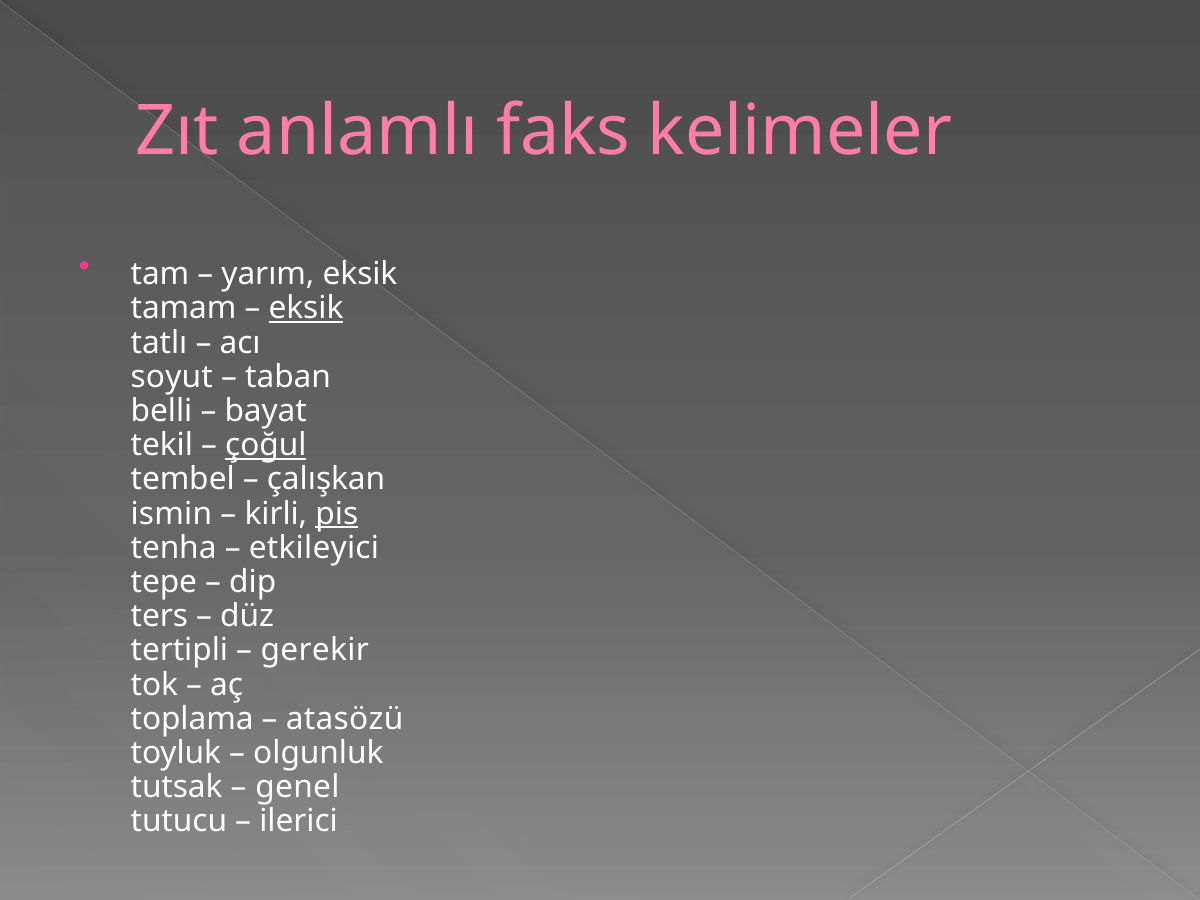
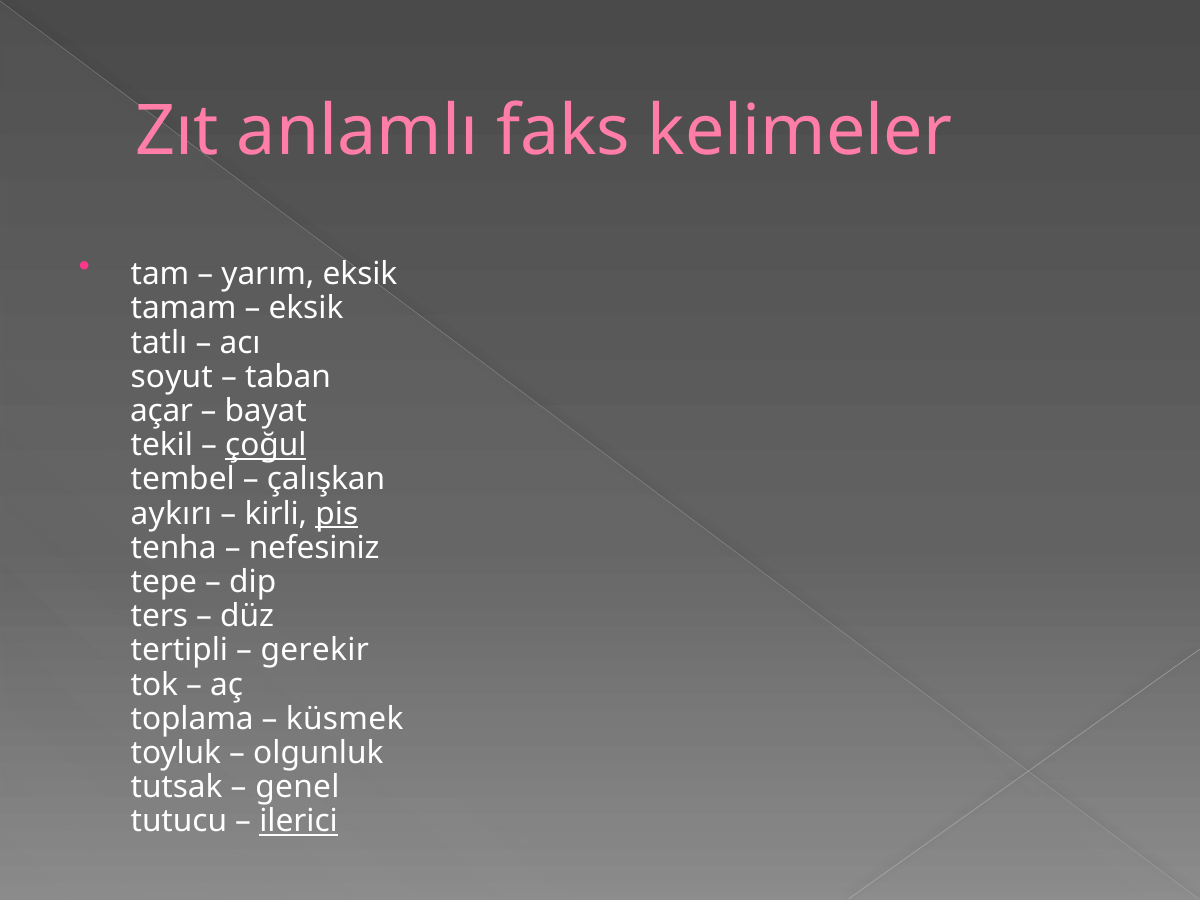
eksik underline: present -> none (306, 308)
belli: belli -> açar (162, 411)
ismin: ismin -> aykırı (171, 514)
etkileyici: etkileyici -> nefesiniz (314, 548)
atasözü: atasözü -> küsmek (345, 719)
ilerici underline: none -> present (299, 821)
